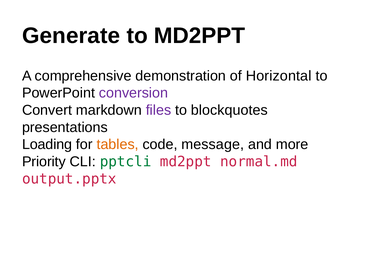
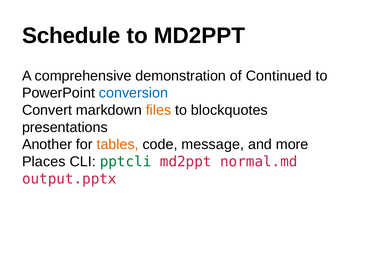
Generate: Generate -> Schedule (71, 36)
Horizontal: Horizontal -> Continued (279, 76)
conversion colour: purple -> blue (134, 93)
files colour: purple -> orange (158, 110)
Loading: Loading -> Another (47, 145)
Priority: Priority -> Places (44, 162)
